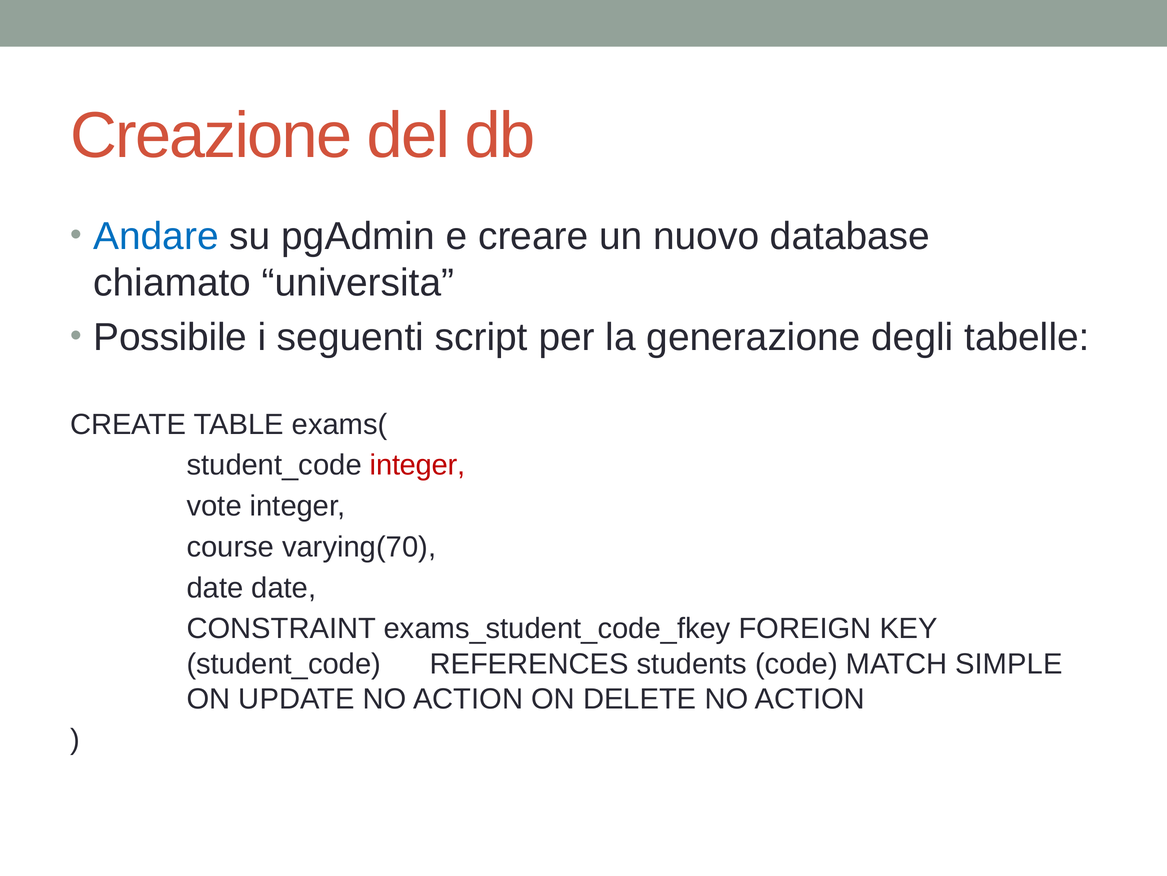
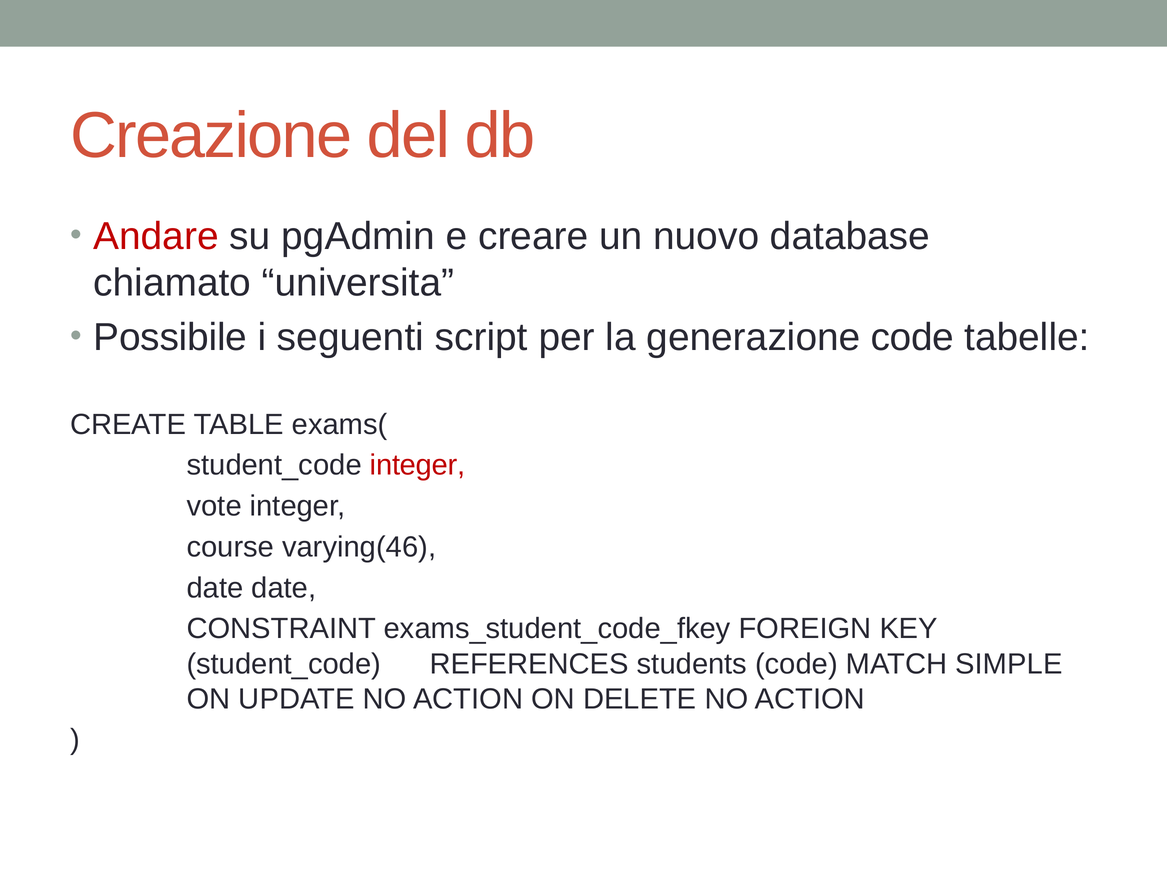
Andare colour: blue -> red (156, 236)
generazione degli: degli -> code (913, 337)
varying(70: varying(70 -> varying(46 (359, 547)
